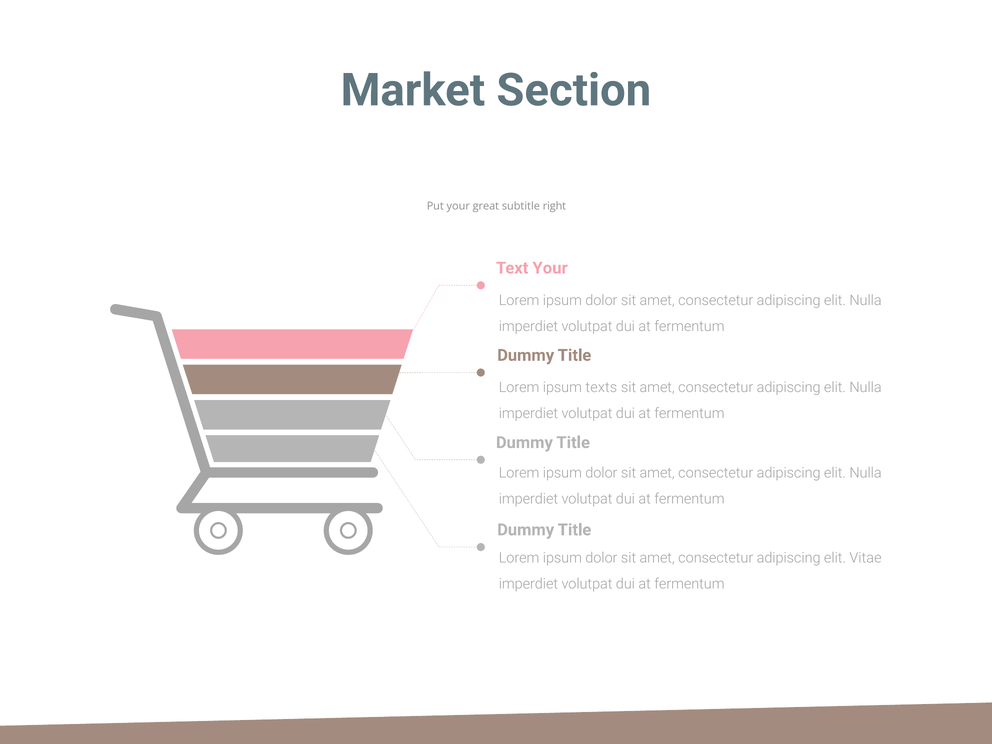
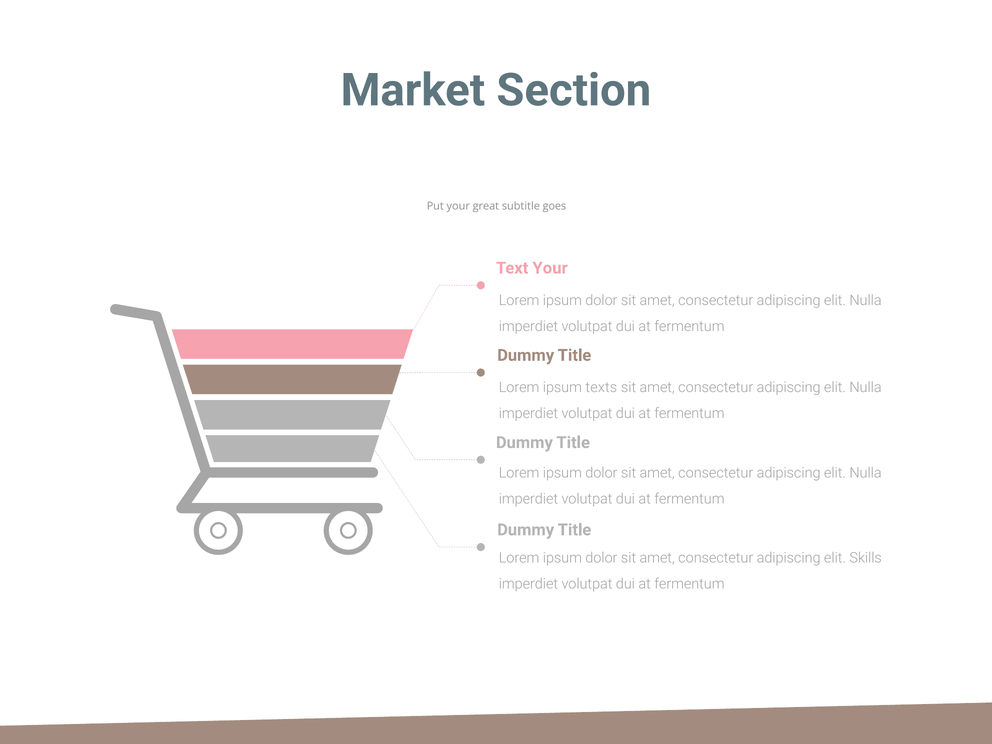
right: right -> goes (554, 206)
Vitae: Vitae -> Skills (866, 558)
